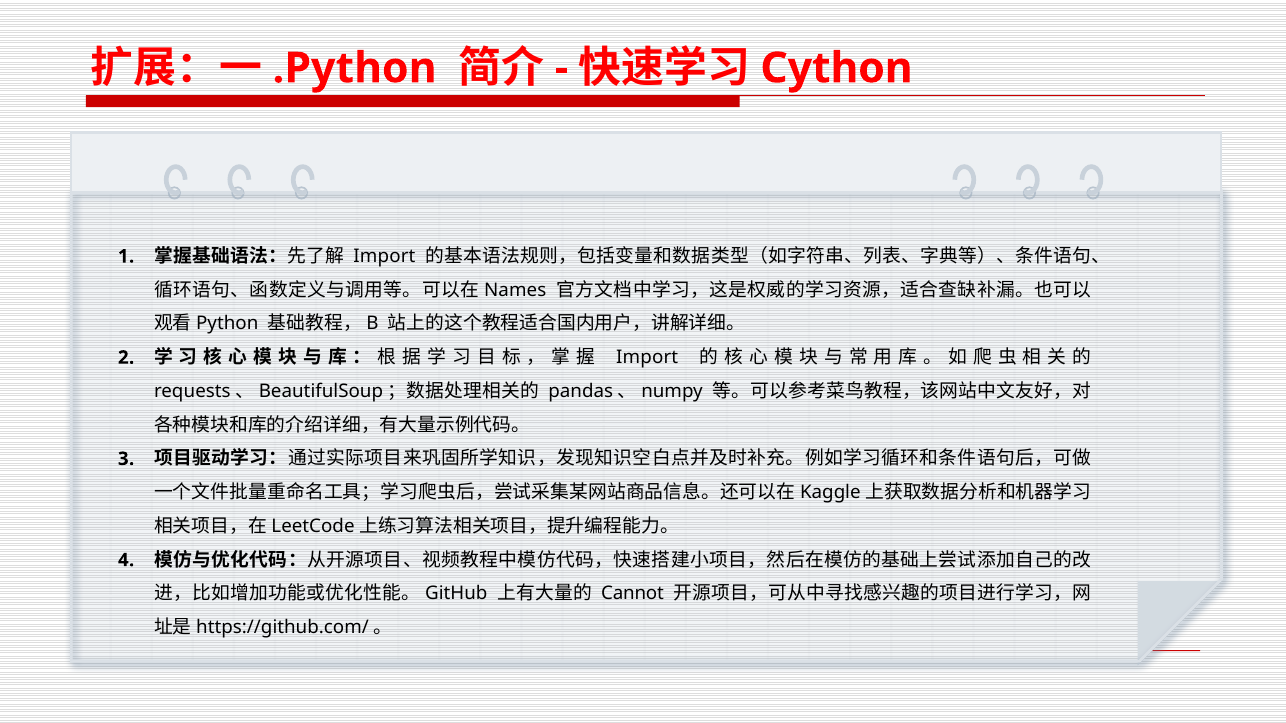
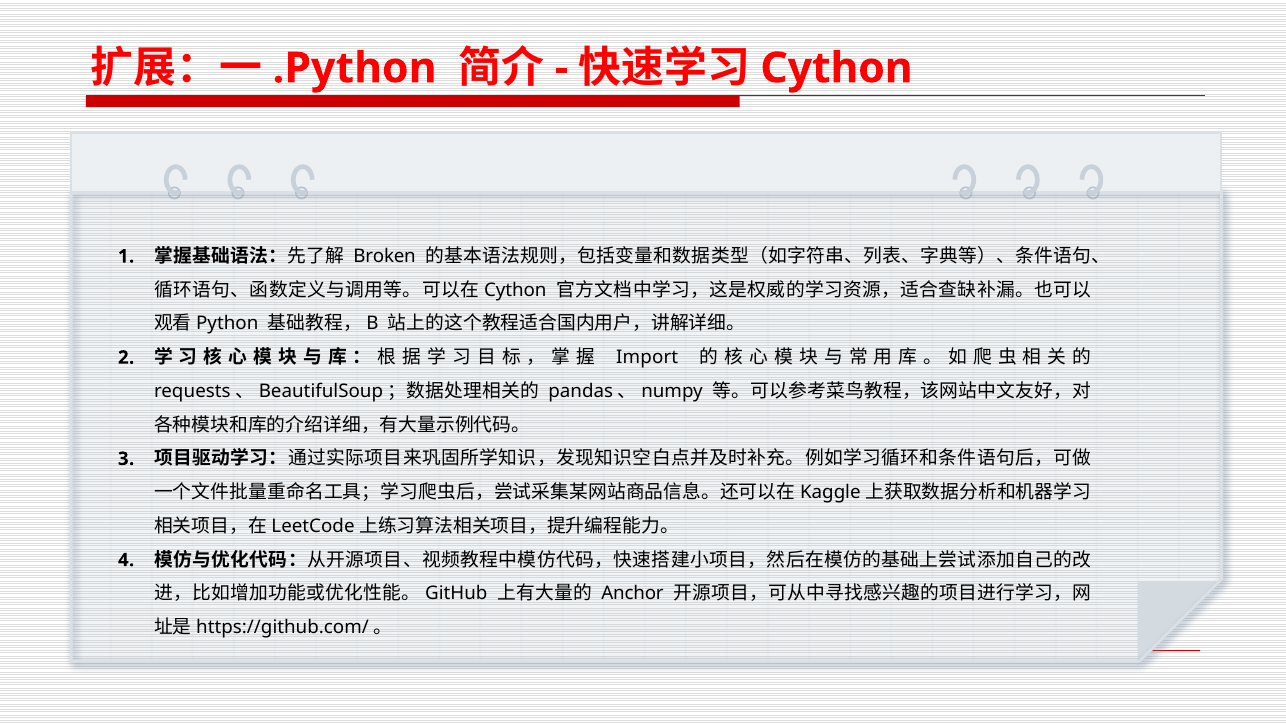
Import: Import -> Broken (385, 256)
Names: Names -> Cython (515, 290)
Cannot: Cannot -> Anchor (633, 594)
